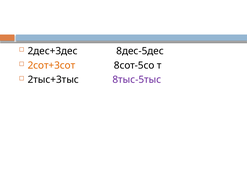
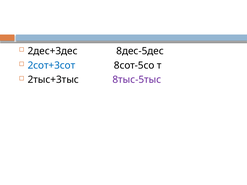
2сот+3сот colour: orange -> blue (51, 65)
